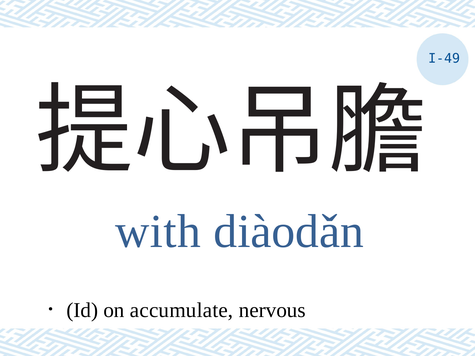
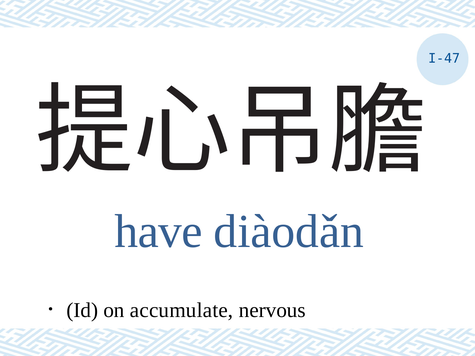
I-49: I-49 -> I-47 (444, 59)
with: with -> have (159, 232)
